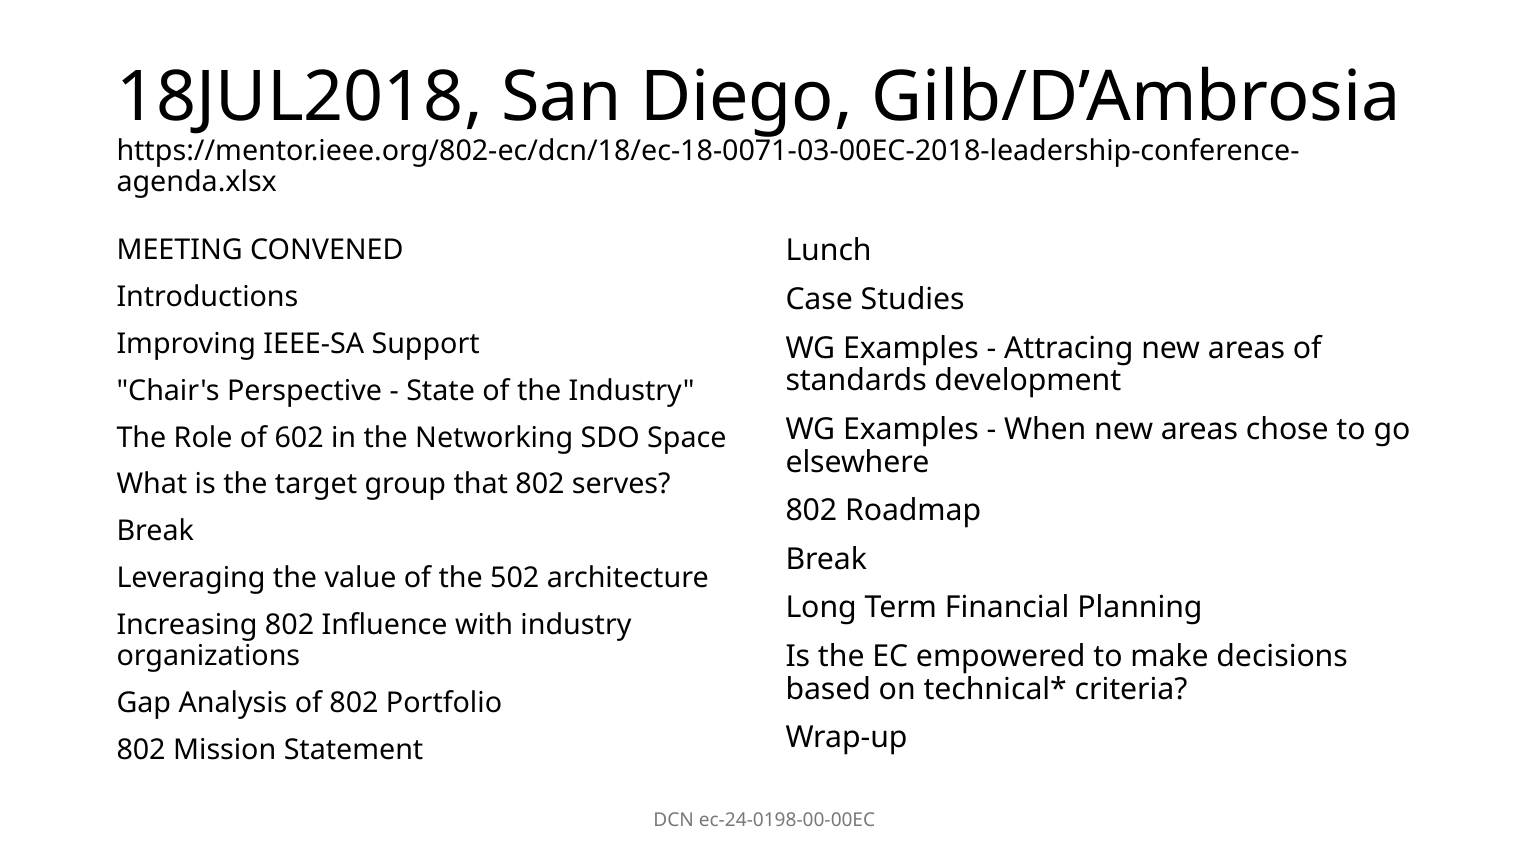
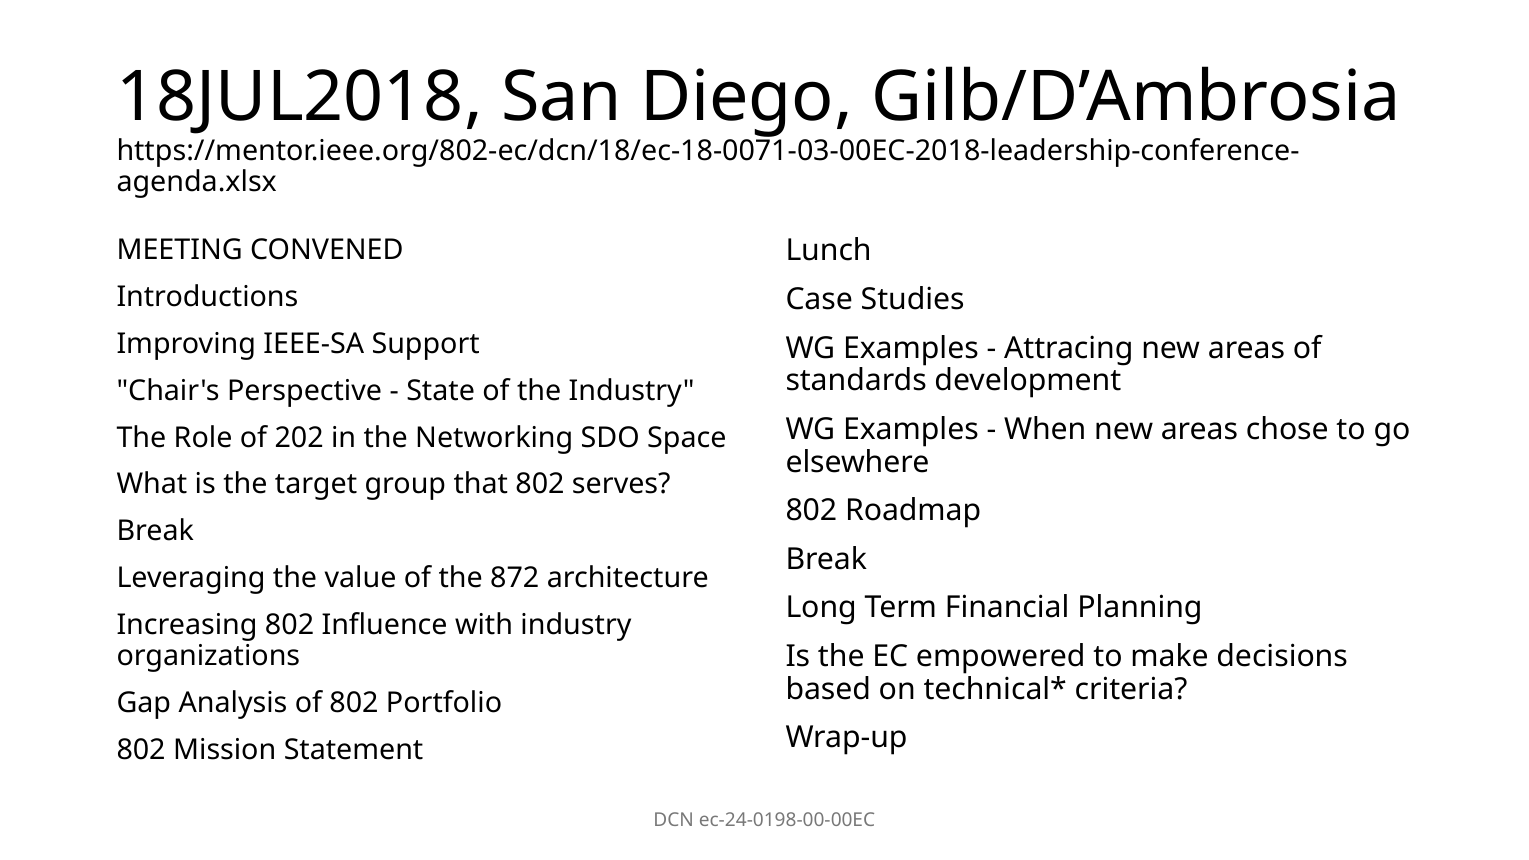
602: 602 -> 202 (299, 438)
502: 502 -> 872 (515, 578)
